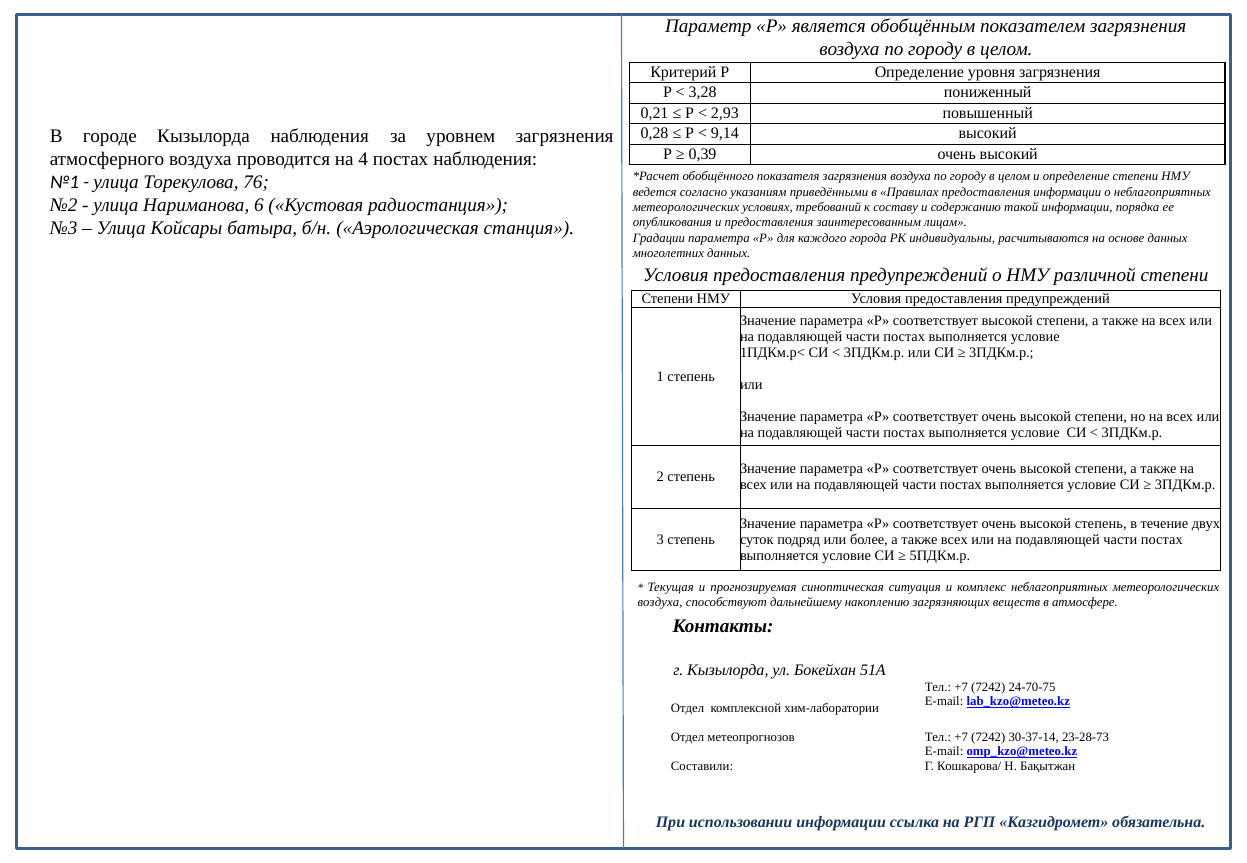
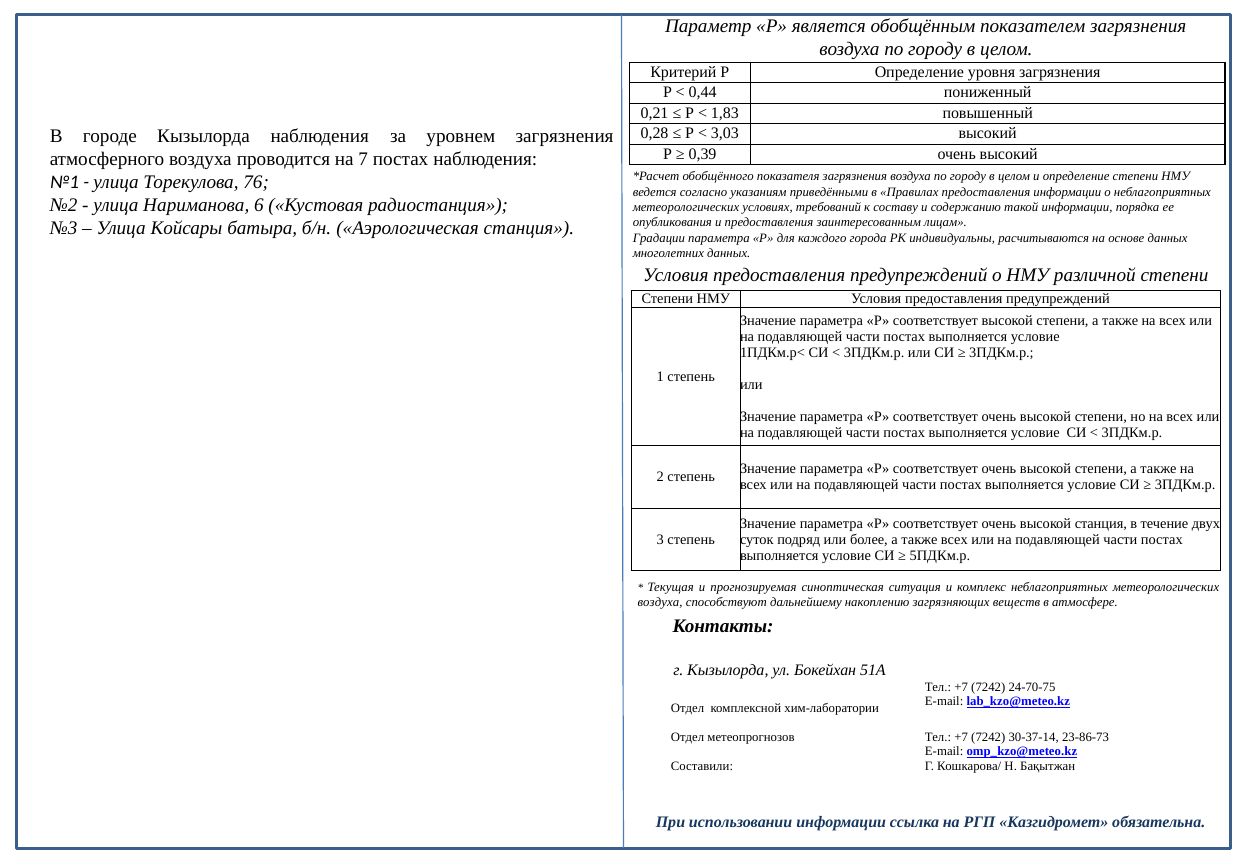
3,28: 3,28 -> 0,44 (703, 93)
2,93: 2,93 -> 1,83 (725, 113)
9,14: 9,14 -> 3,03 (725, 134)
4: 4 -> 7 (363, 159)
высокой степень: степень -> станция (1101, 524)
23-28-73: 23-28-73 -> 23-86-73 (1086, 738)
